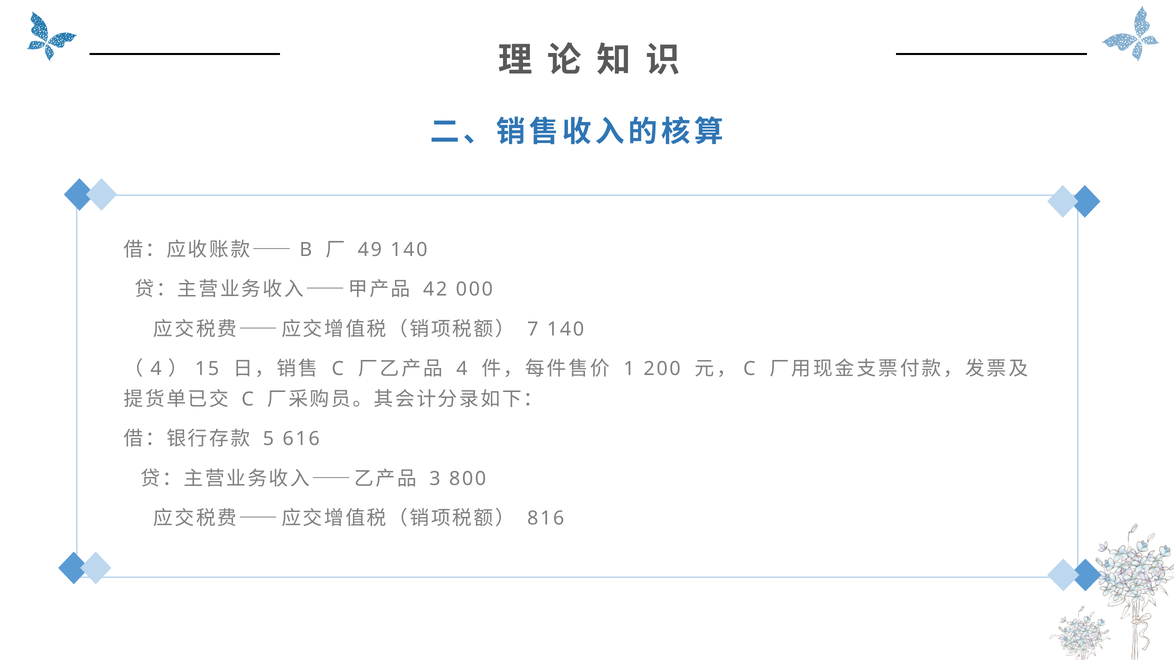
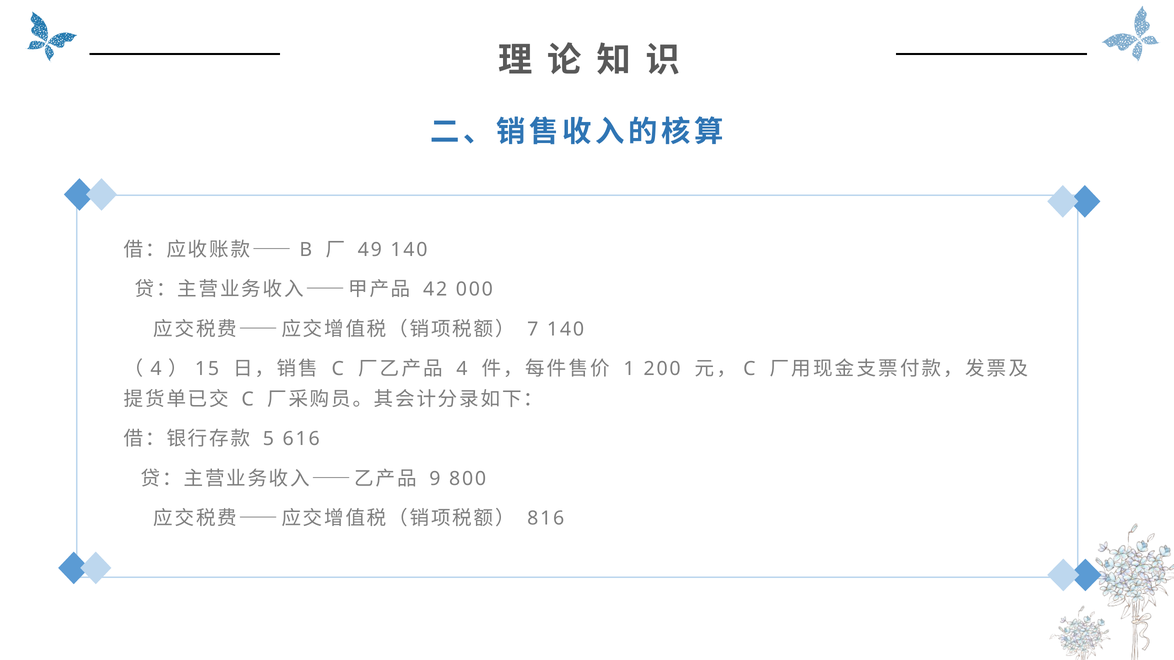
3: 3 -> 9 (435, 479)
